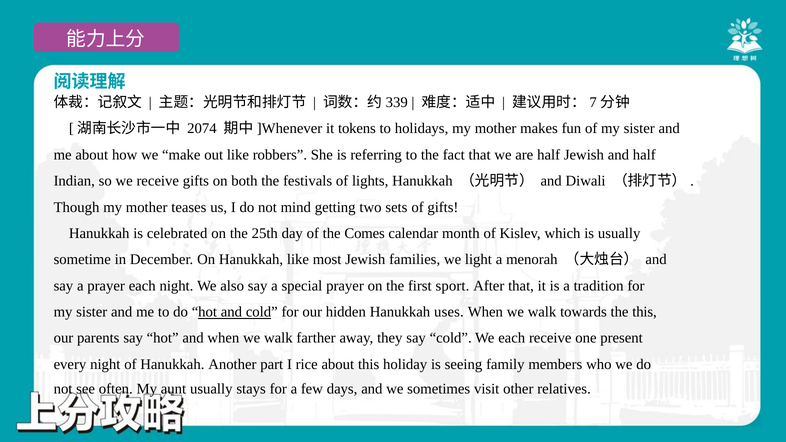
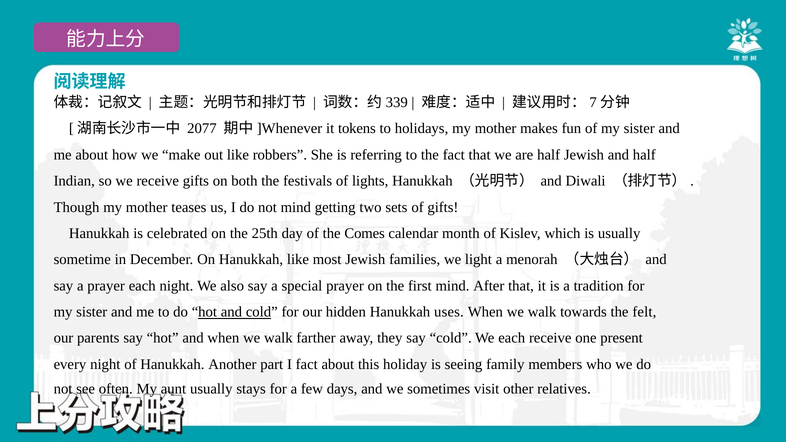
2074: 2074 -> 2077 (202, 129)
first sport: sport -> mind (453, 286)
the this: this -> felt (644, 312)
I rice: rice -> fact (307, 364)
